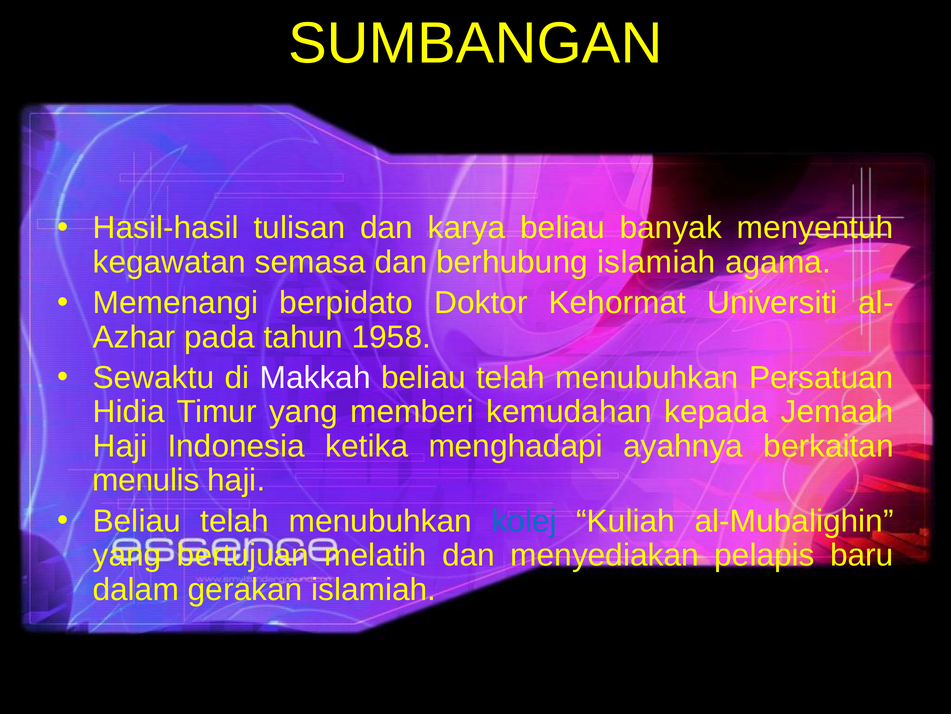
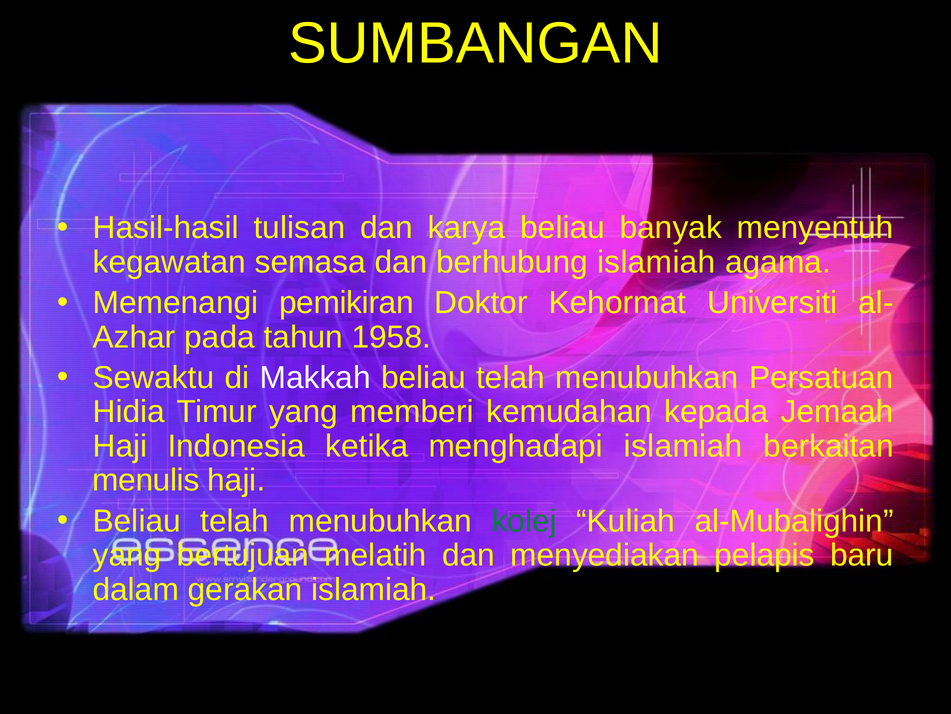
berpidato: berpidato -> pemikiran (346, 303)
menghadapi ayahnya: ayahnya -> islamiah (683, 446)
kolej colour: blue -> green (524, 520)
